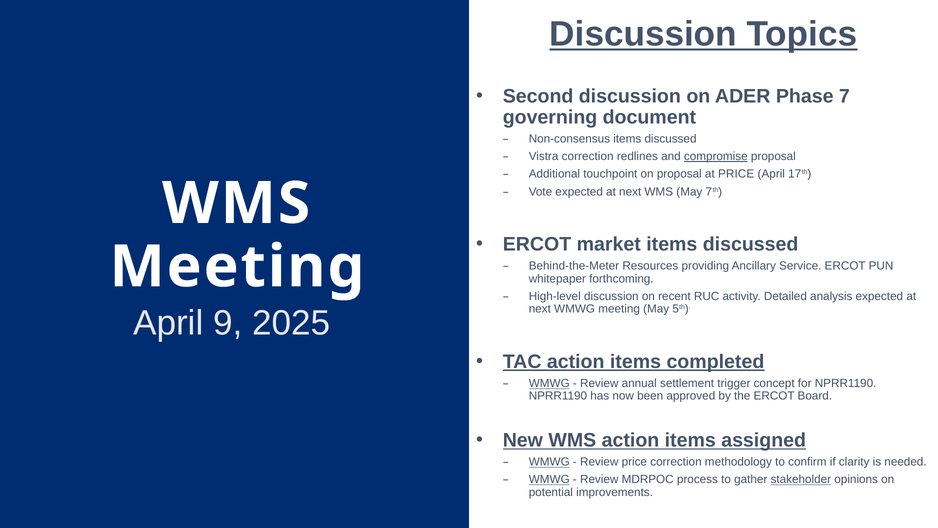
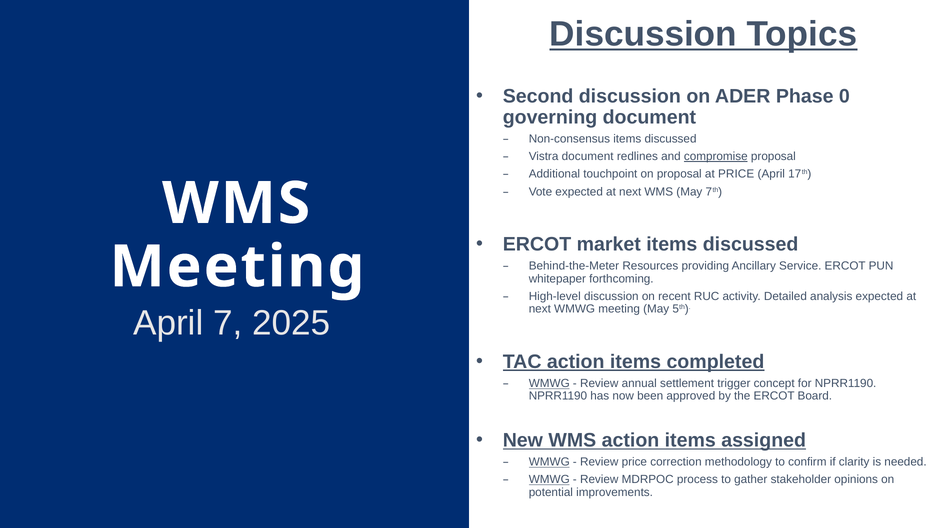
7: 7 -> 0 (844, 96)
Vistra correction: correction -> document (588, 156)
9: 9 -> 7 (228, 323)
stakeholder underline: present -> none (801, 479)
